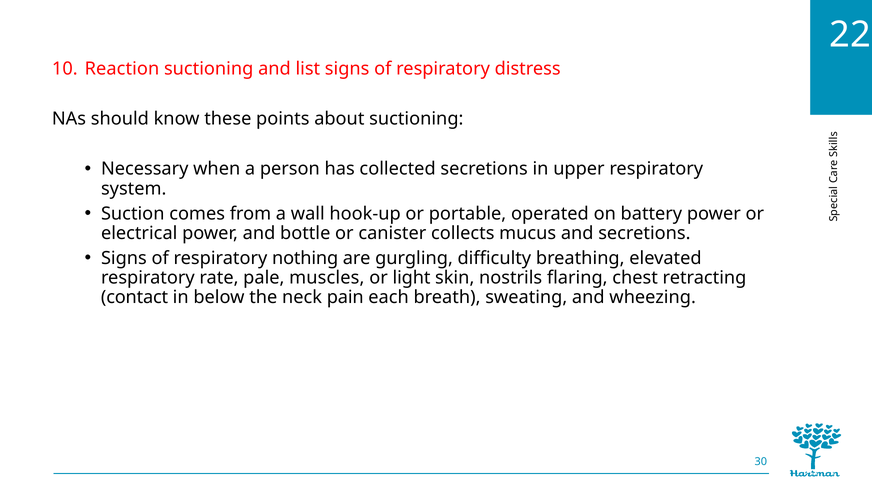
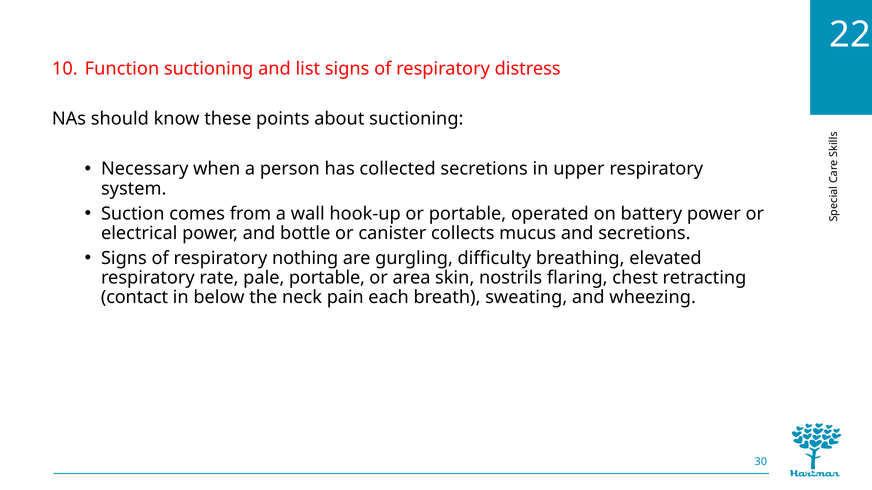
Reaction: Reaction -> Function (122, 69)
pale muscles: muscles -> portable (327, 278)
light: light -> area (412, 278)
